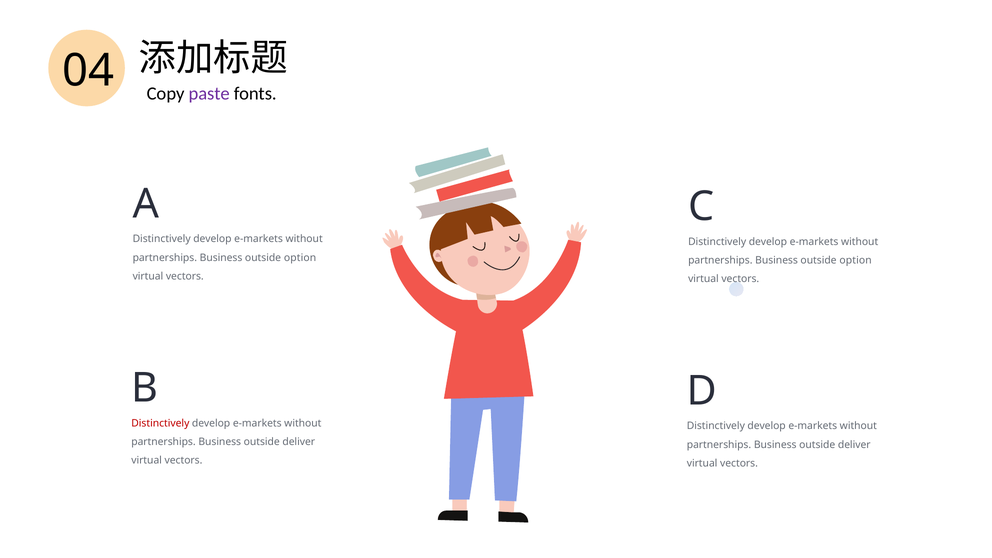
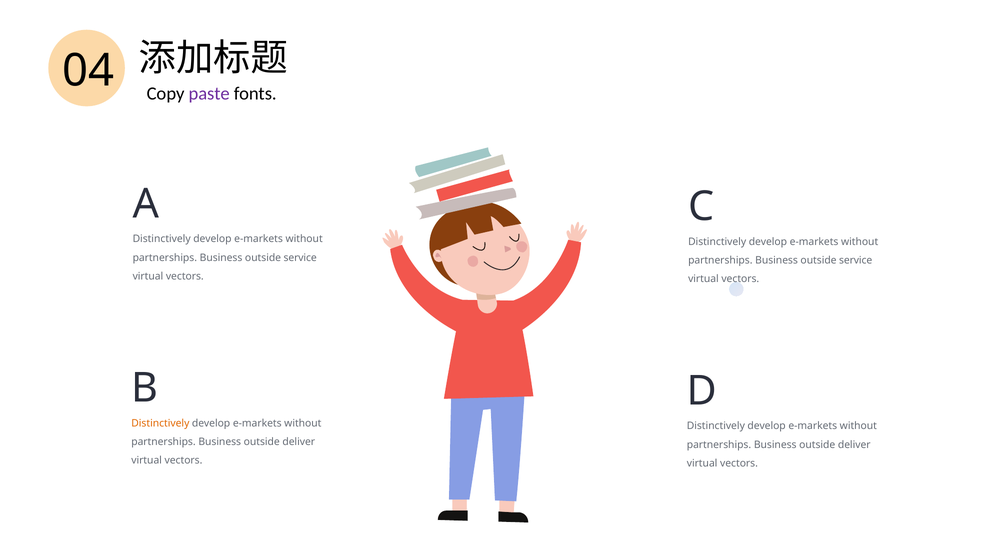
option: option -> service (300, 258)
option: option -> service (856, 260)
Distinctively colour: red -> orange (160, 423)
